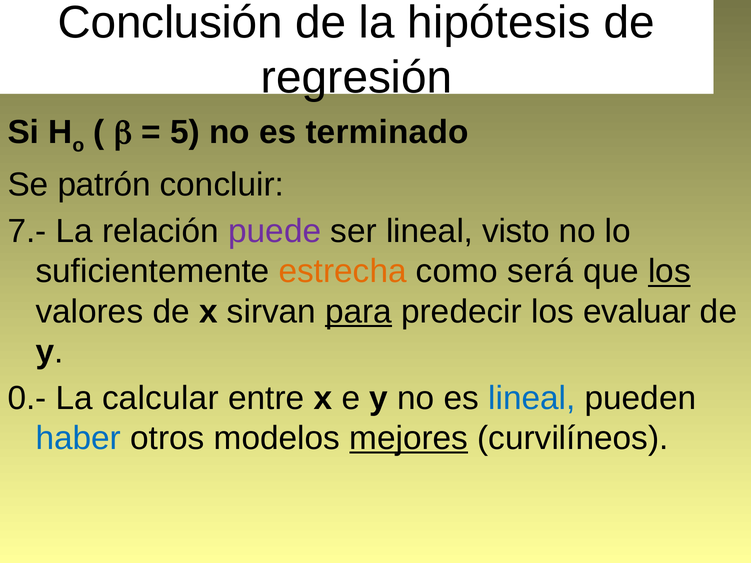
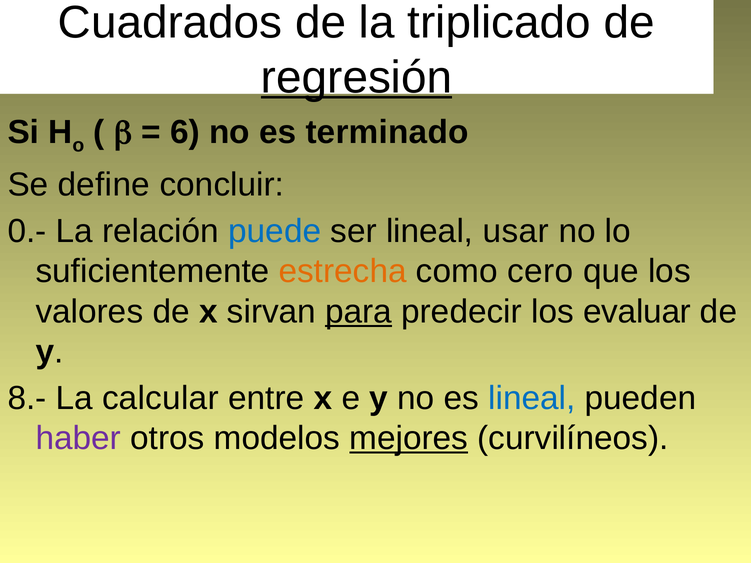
Conclusión: Conclusión -> Cuadrados (170, 23)
hipótesis: hipótesis -> triplicado (499, 23)
regresión underline: none -> present (357, 78)
5: 5 -> 6 (185, 133)
patrón: patrón -> define (104, 185)
7.-: 7.- -> 0.- (27, 232)
puede colour: purple -> blue (275, 232)
visto: visto -> usar (516, 232)
será: será -> cero (540, 272)
los underline: present -> none (669, 272)
0.-: 0.- -> 8.- (27, 398)
haber colour: blue -> purple (78, 439)
